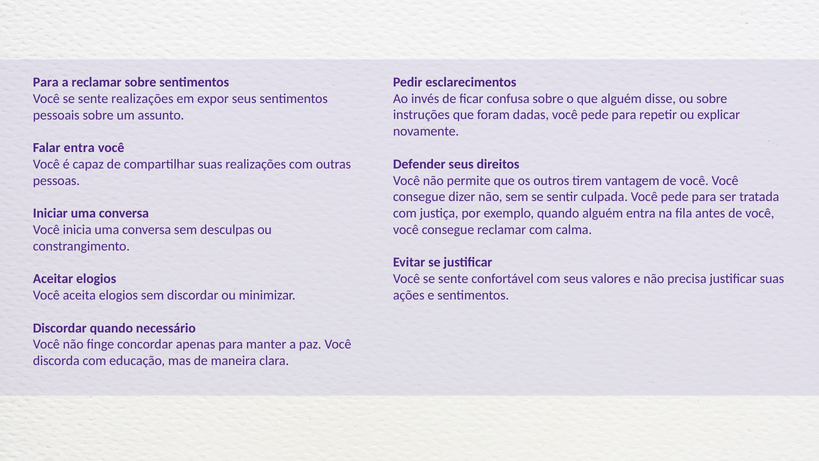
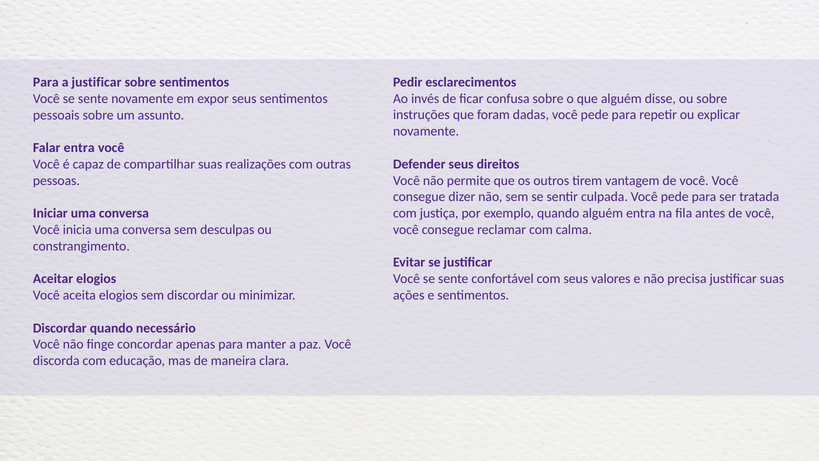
a reclamar: reclamar -> justificar (97, 82)
sente realizações: realizações -> novamente (142, 99)
